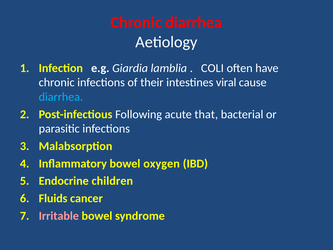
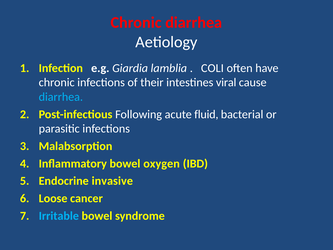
that: that -> fluid (206, 114)
children: children -> invasive (112, 181)
Fluids: Fluids -> Loose (53, 198)
Irritable colour: pink -> light blue (59, 216)
